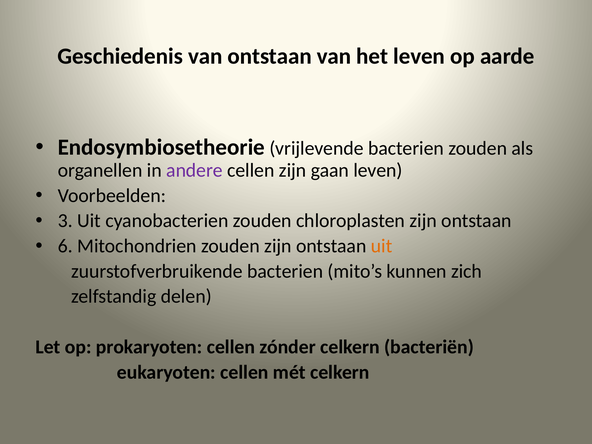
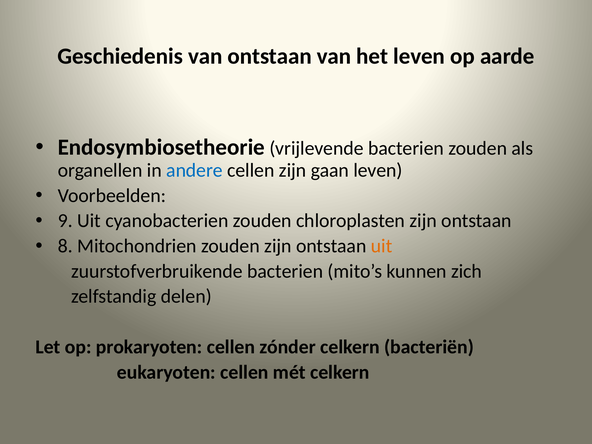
andere colour: purple -> blue (194, 170)
3: 3 -> 9 (65, 221)
6: 6 -> 8 (65, 246)
